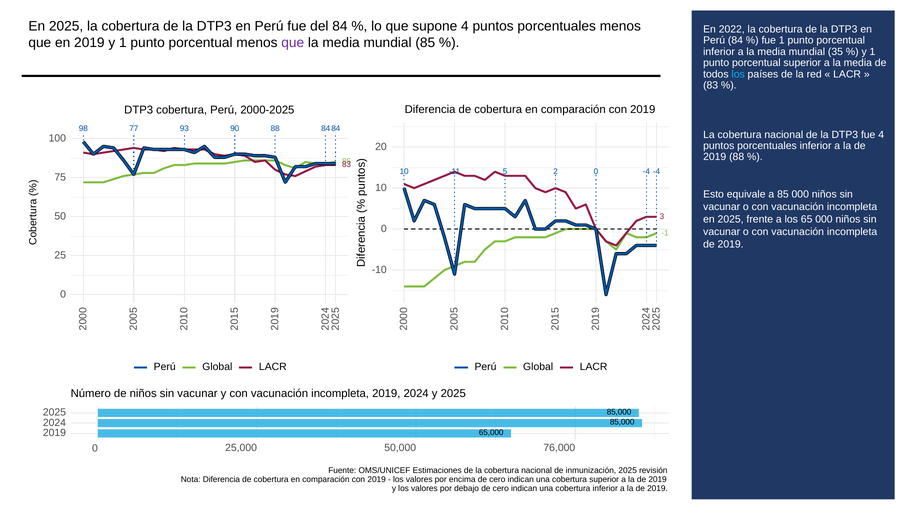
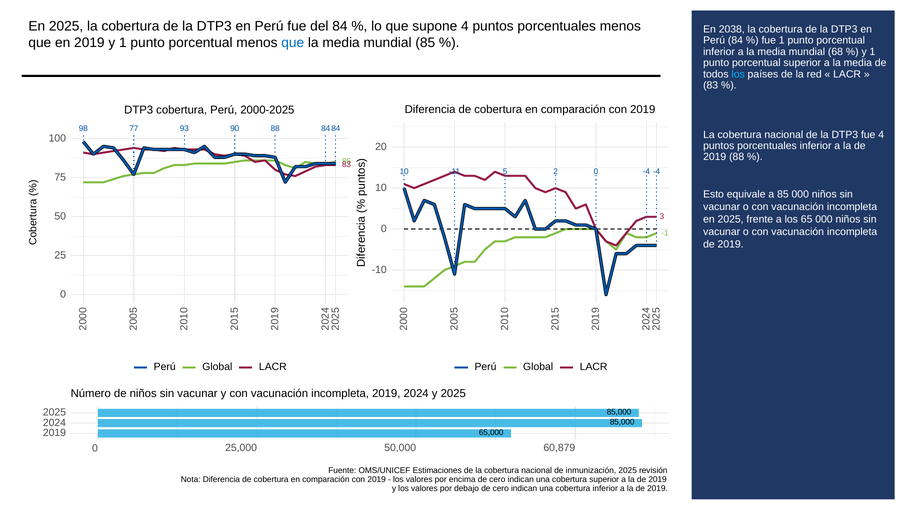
2022: 2022 -> 2038 (732, 29)
que colour: purple -> blue (293, 43)
35: 35 -> 68 (836, 52)
76,000: 76,000 -> 60,879 (559, 448)
